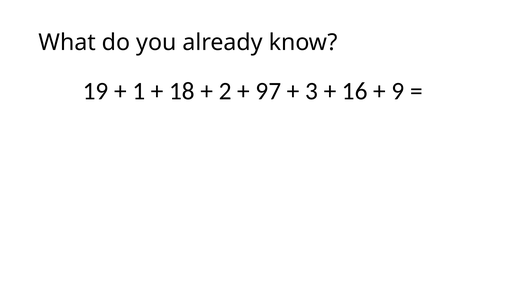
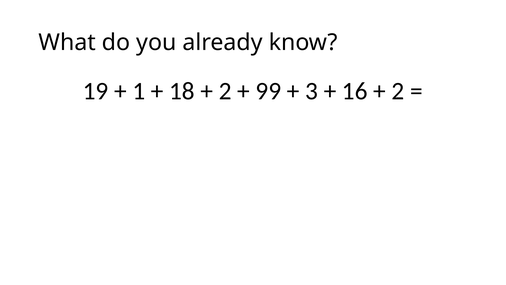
97: 97 -> 99 (268, 91)
9: 9 -> 2 (398, 91)
